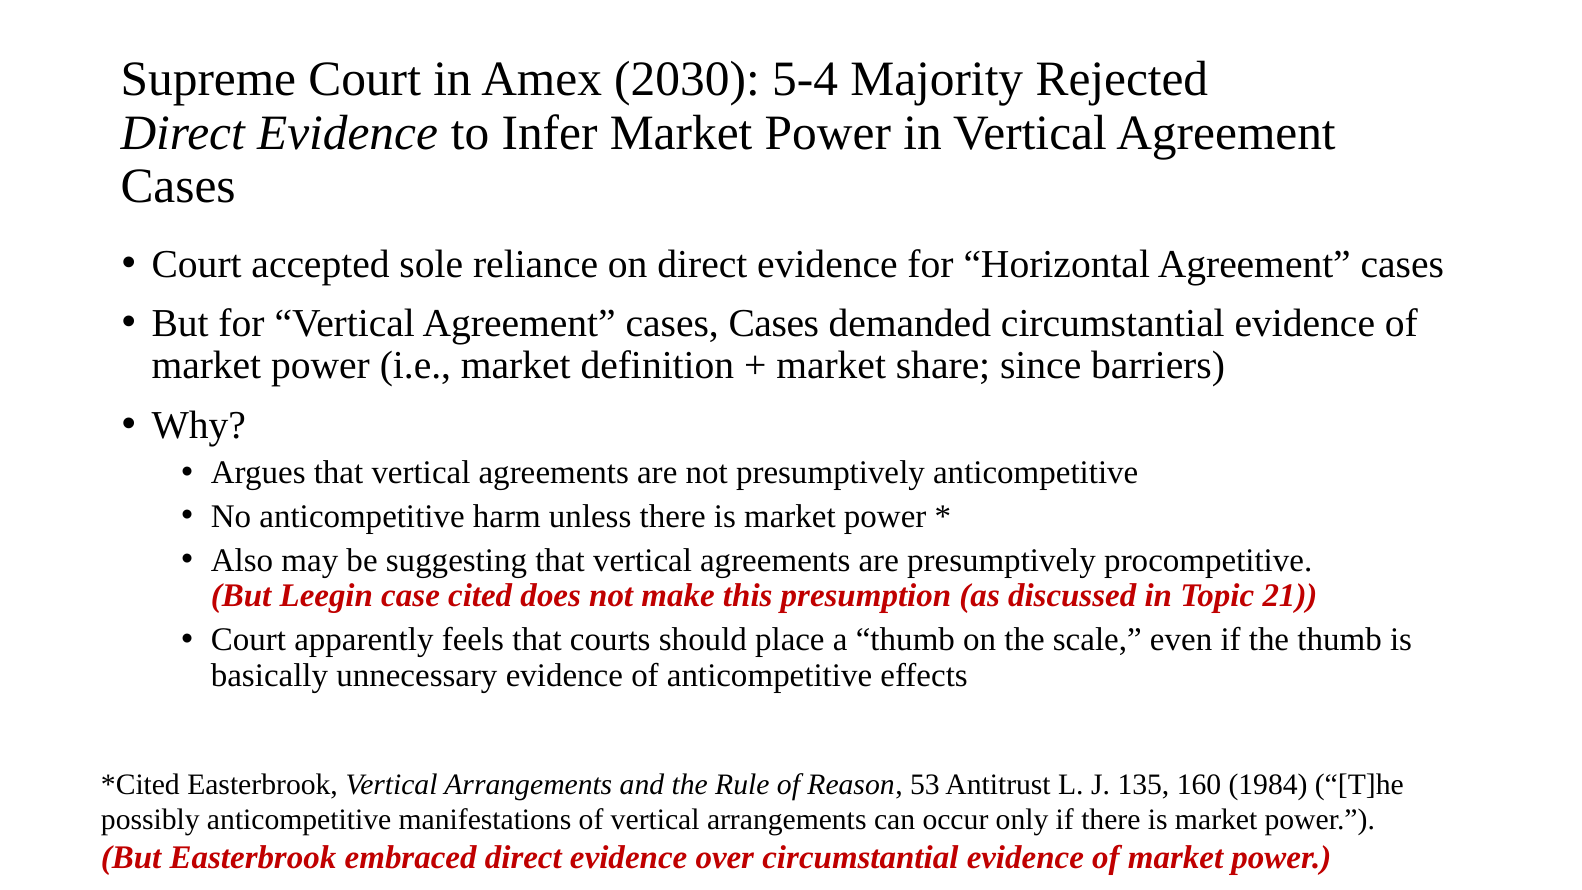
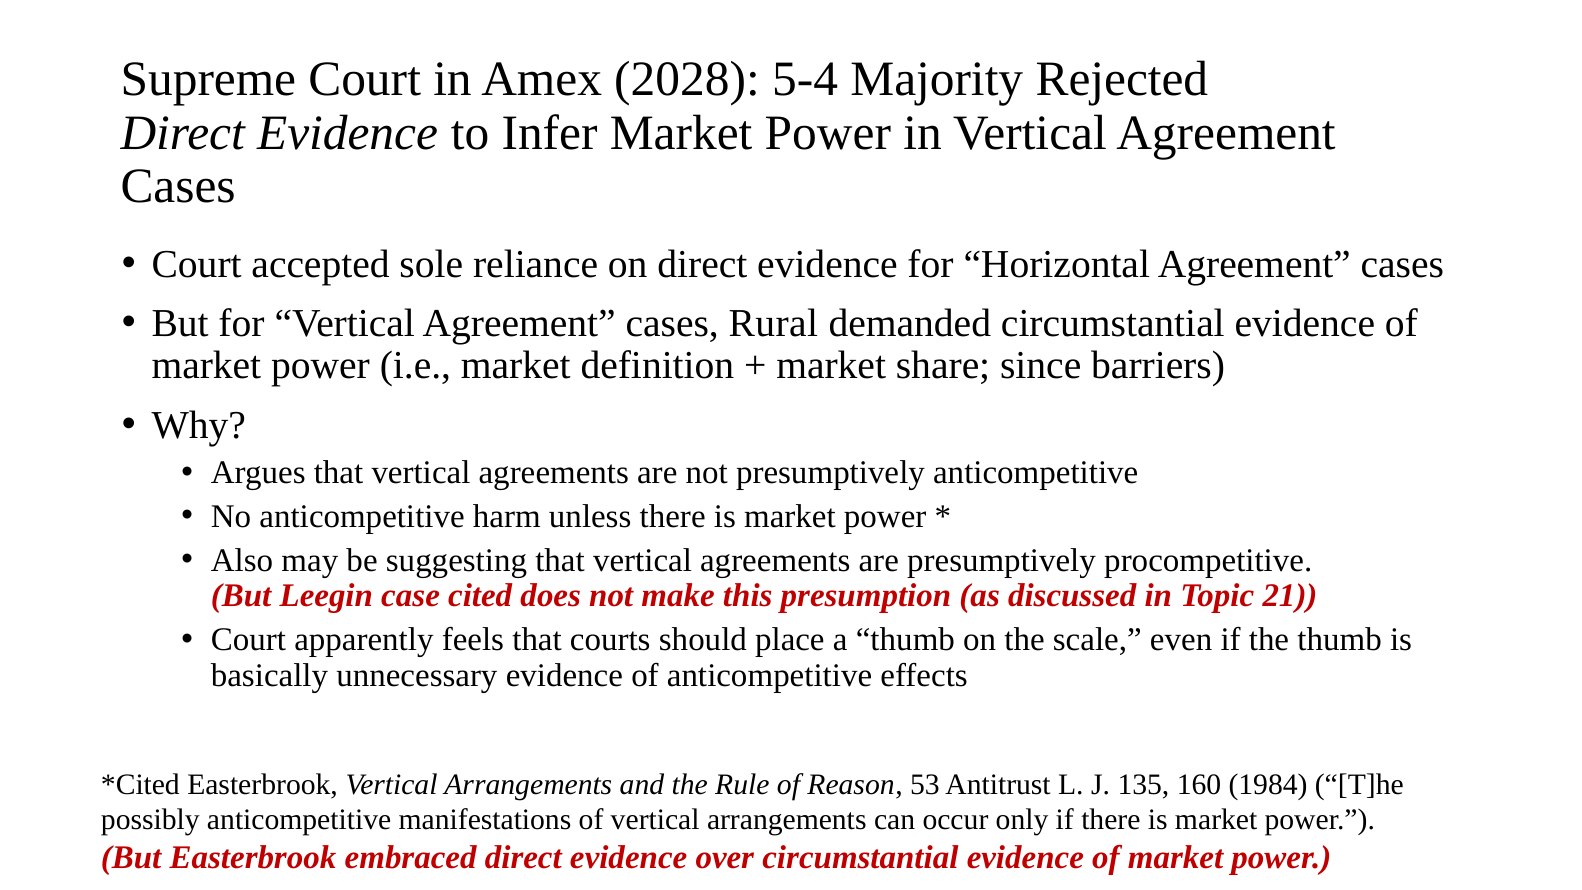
2030: 2030 -> 2028 (687, 80)
cases Cases: Cases -> Rural (773, 323)
